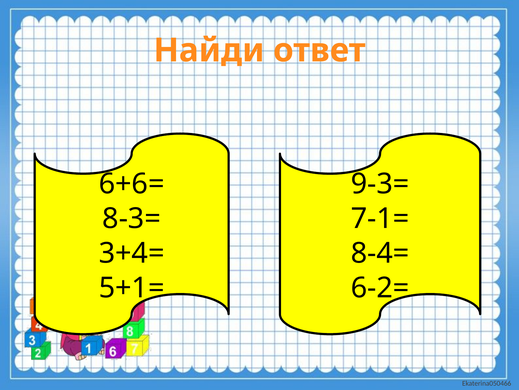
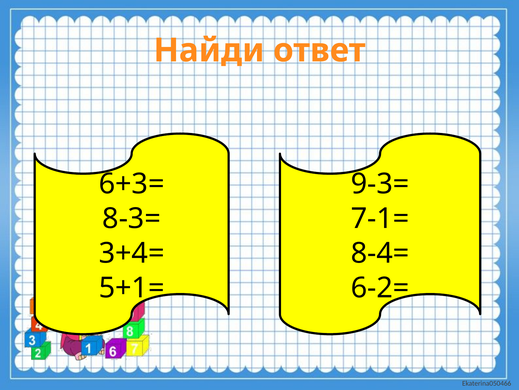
6+6=: 6+6= -> 6+3= (132, 184)
